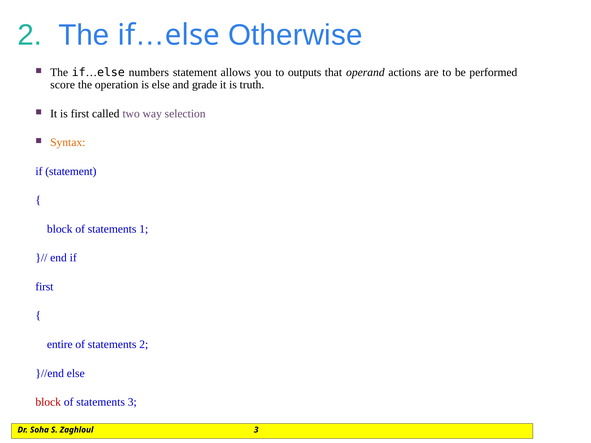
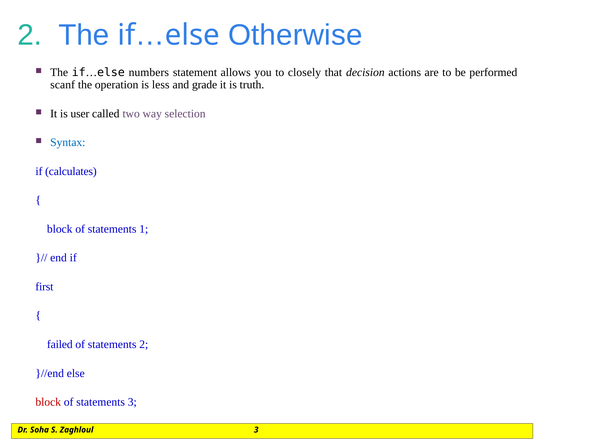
outputs: outputs -> closely (304, 72)
operand: operand -> decision (365, 72)
score: score -> scanf (63, 85)
is else: else -> less (161, 85)
is first: first -> user (80, 114)
Syntax colour: orange -> blue (68, 143)
if statement: statement -> calculates (71, 171)
entire: entire -> failed (60, 345)
